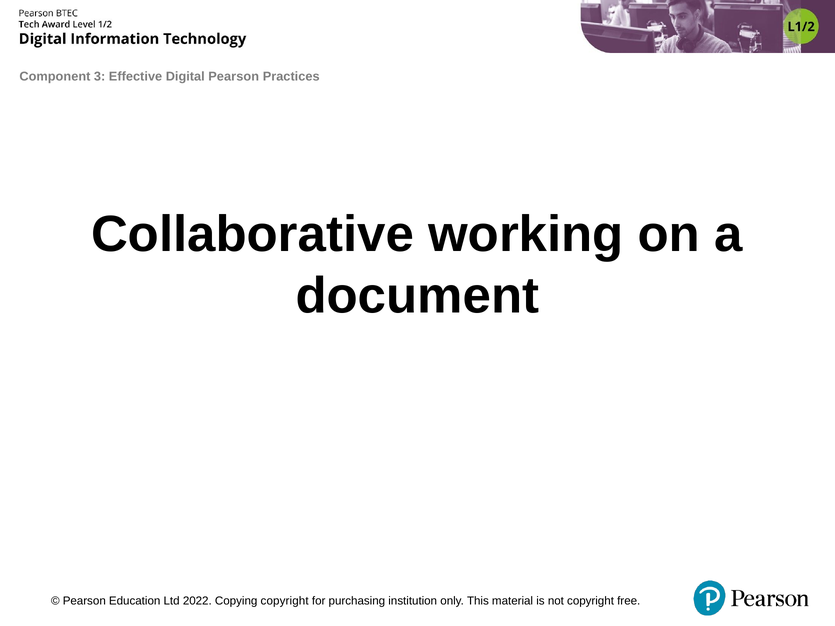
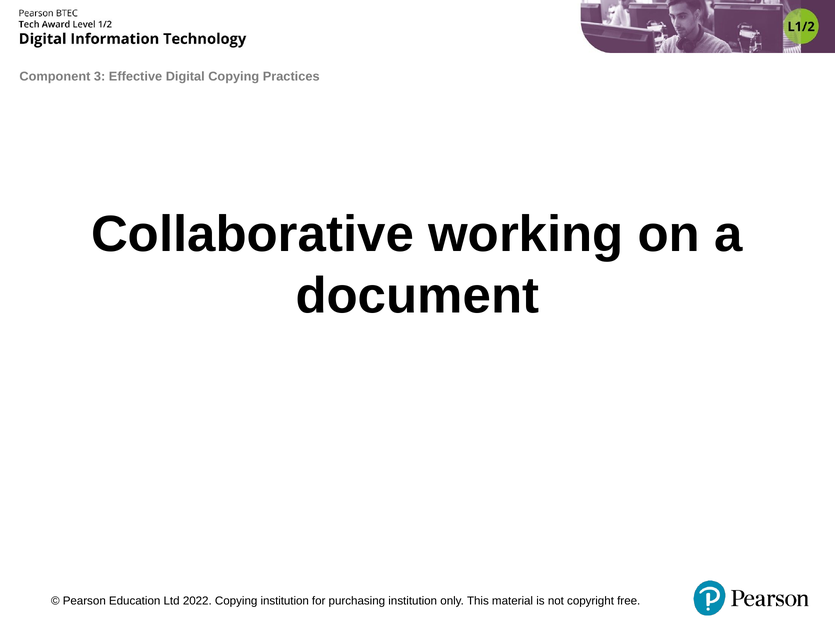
Pearson: Pearson -> Copying (234, 76)
Copying copyright: copyright -> institution (285, 601)
